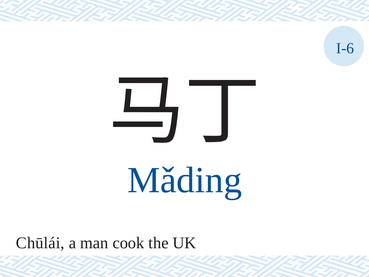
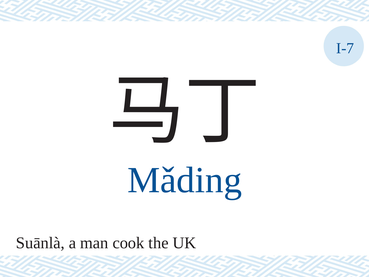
I-6: I-6 -> I-7 (345, 48)
Chūlái: Chūlái -> Suānlà (40, 243)
